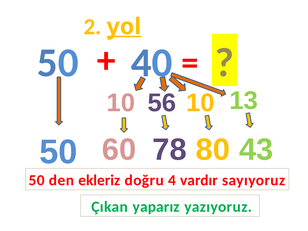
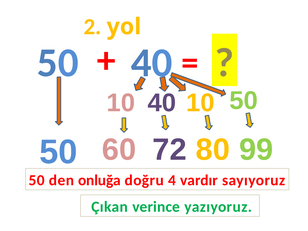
yol underline: present -> none (124, 27)
10 56: 56 -> 40 (162, 103)
13: 13 -> 50 (244, 101)
78: 78 -> 72 (170, 150)
43: 43 -> 99 (256, 150)
ekleriz: ekleriz -> onluğa (99, 180)
yaparız: yaparız -> verince (156, 207)
